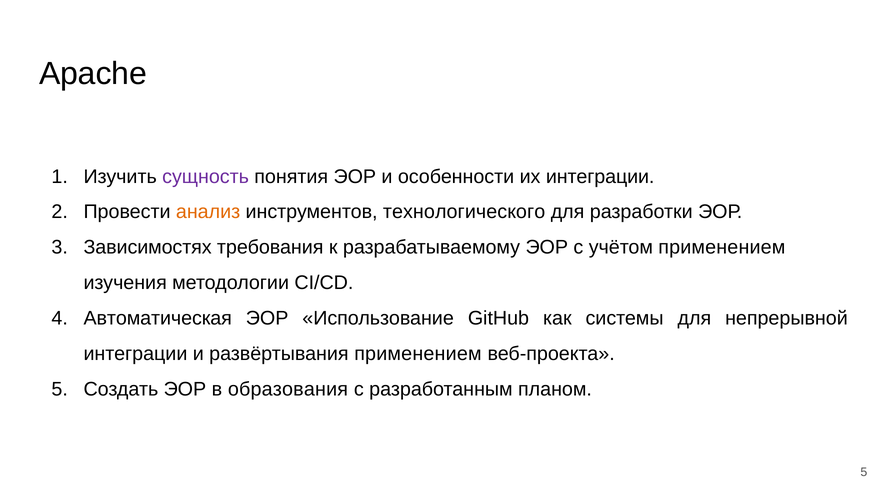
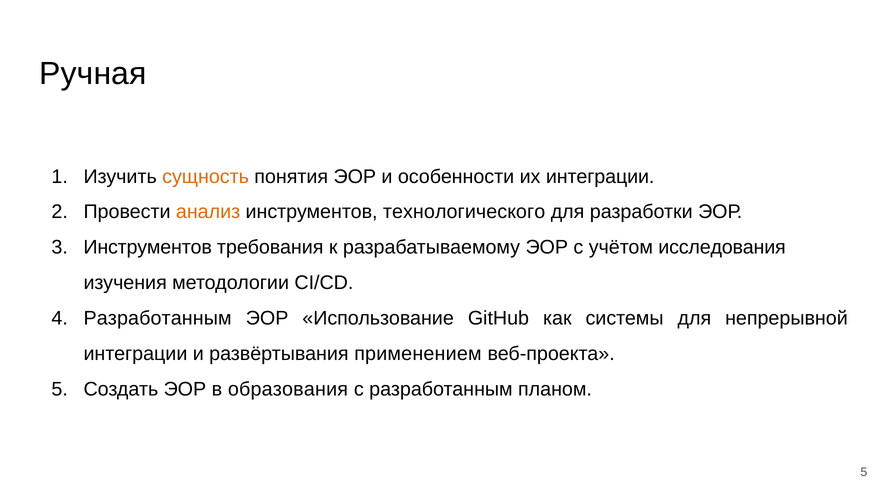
Apache: Apache -> Ручная (93, 74)
сущность colour: purple -> orange (206, 177)
Зависимостях: Зависимостях -> Инструментов (148, 248)
учётом применением: применением -> исследования (722, 248)
Автоматическая: Автоматическая -> Разработанным (158, 319)
